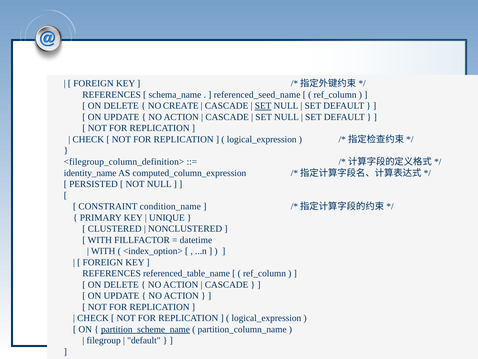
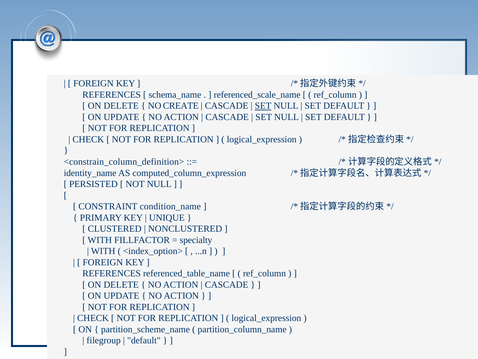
referenced_seed_name: referenced_seed_name -> referenced_scale_name (257, 95)
<filegroup_column_definition>: <filegroup_column_definition> -> <constrain_column_definition> (124, 162)
datetime: datetime -> specialty (196, 240)
partition_scheme_name underline: present -> none (145, 329)
